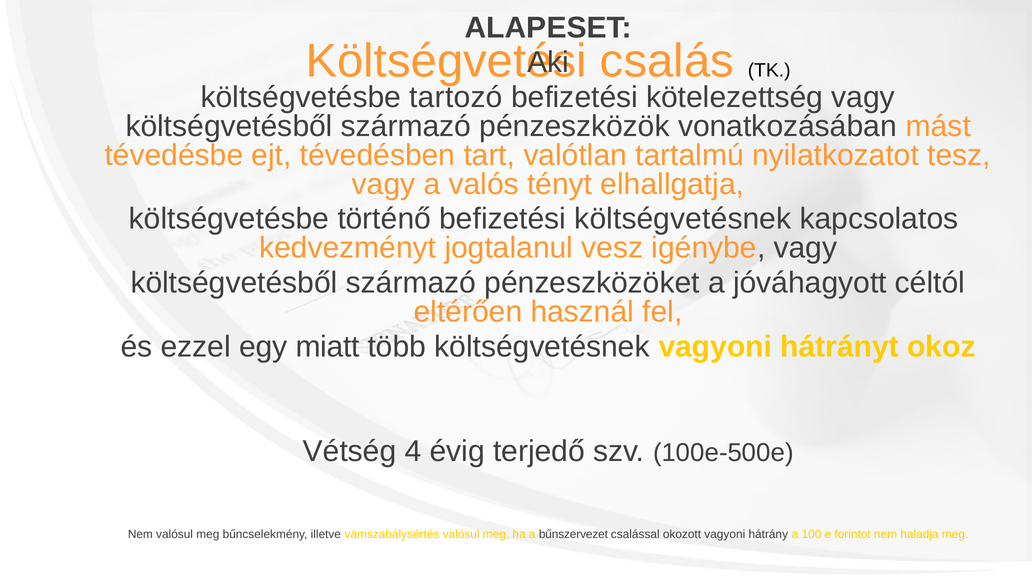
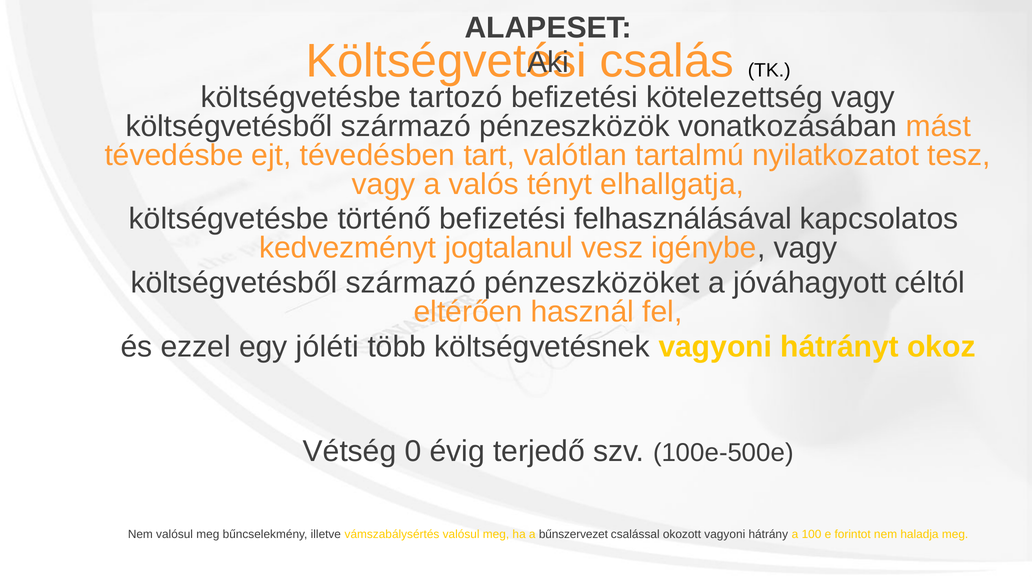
befizetési költségvetésnek: költségvetésnek -> felhasználásával (683, 219)
miatt: miatt -> jóléti (327, 347)
4: 4 -> 0 (413, 452)
